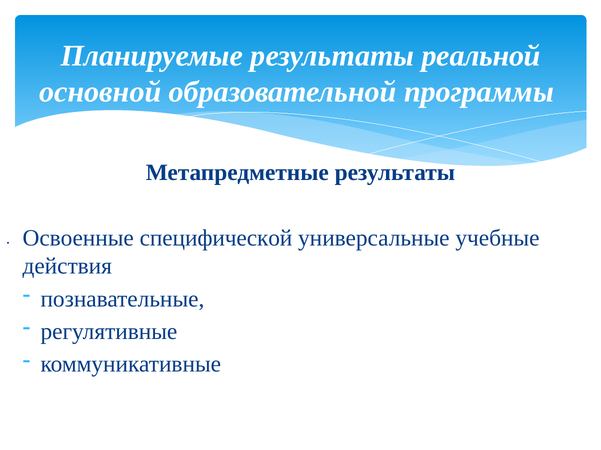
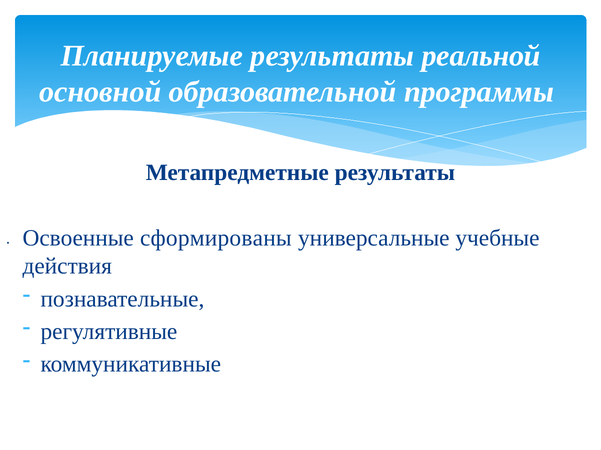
специфической: специфической -> сформированы (216, 239)
